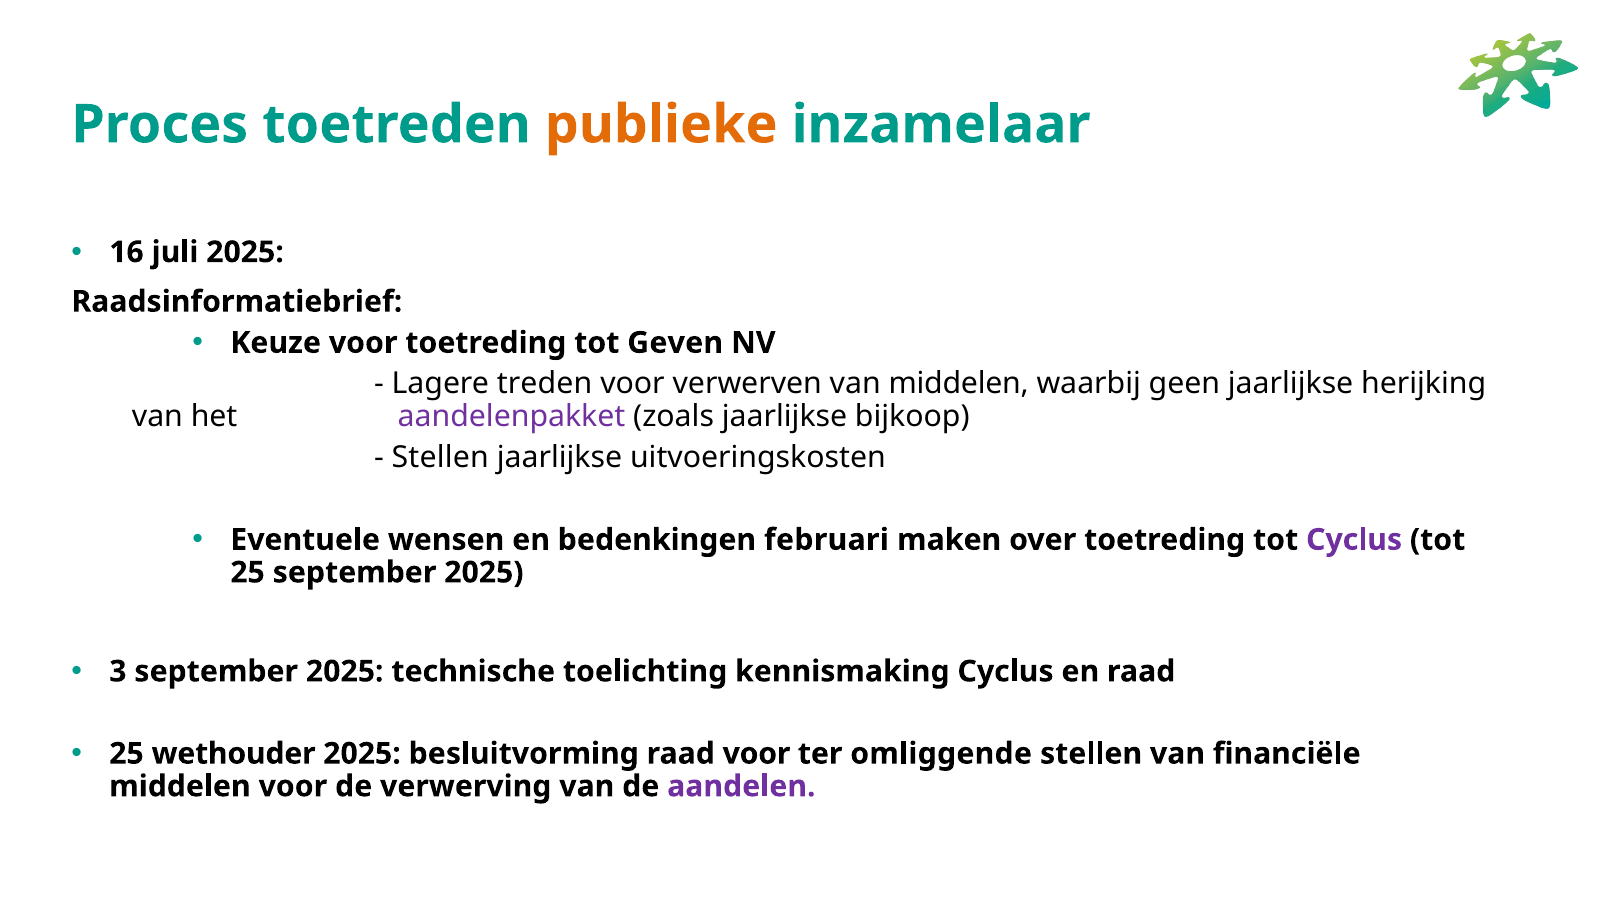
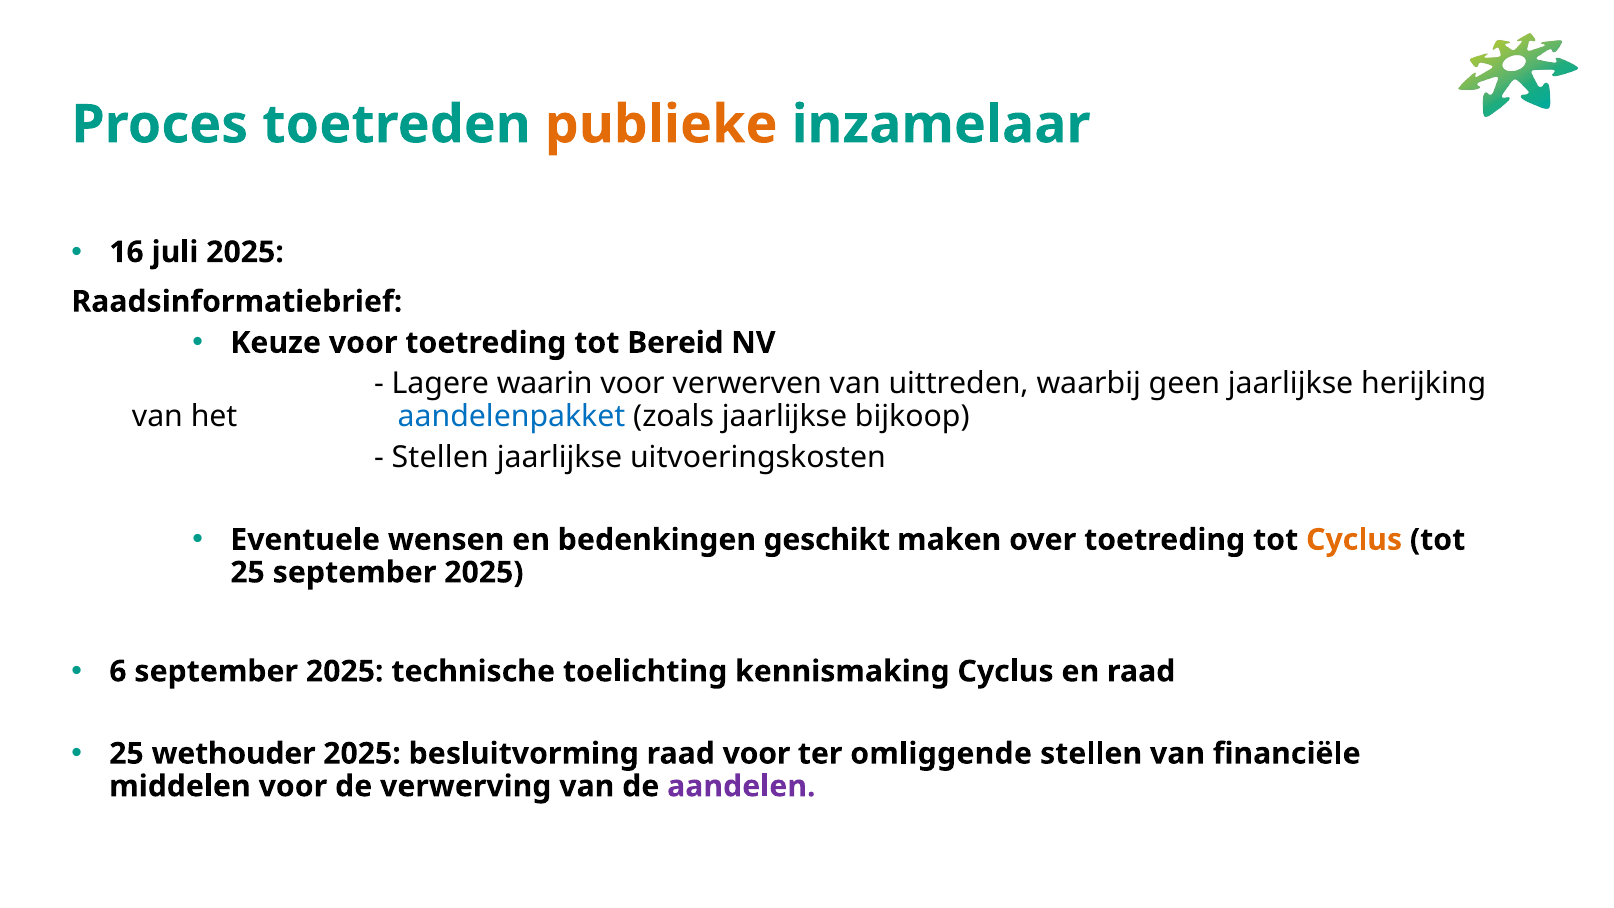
Geven: Geven -> Bereid (675, 343)
treden: treden -> waarin (545, 384)
van middelen: middelen -> uittreden (959, 384)
aandelenpakket colour: purple -> blue (512, 416)
februari: februari -> geschikt (827, 540)
Cyclus colour: purple -> orange (1354, 540)
3: 3 -> 6 (118, 671)
